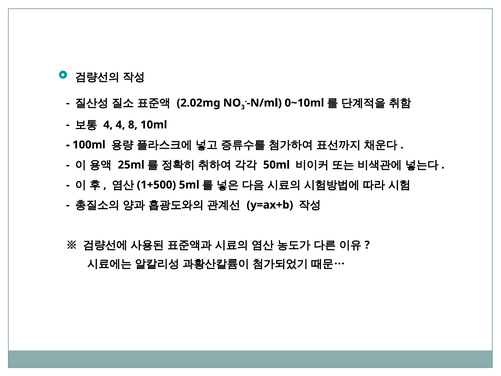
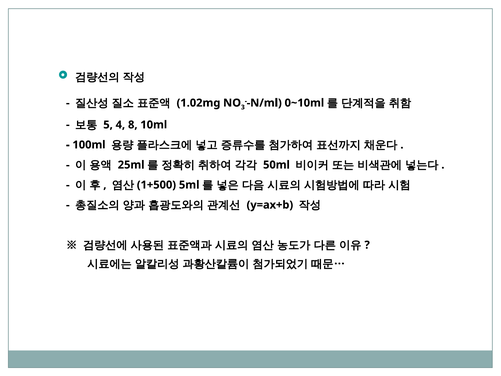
2.02mg: 2.02mg -> 1.02mg (198, 103)
4: 4 -> 5 (108, 125)
